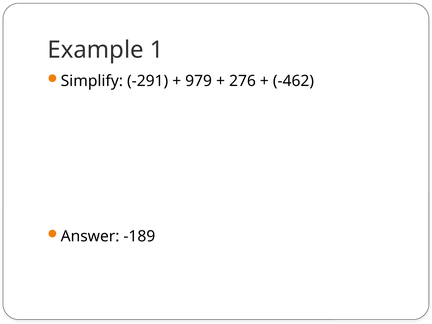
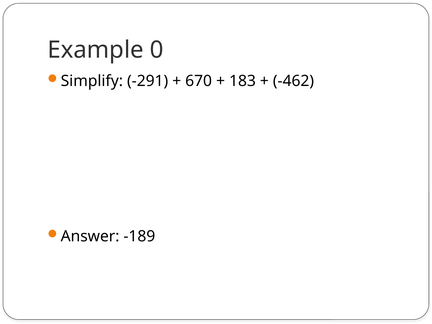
1: 1 -> 0 (157, 50)
979: 979 -> 670 (199, 81)
276: 276 -> 183 (242, 81)
